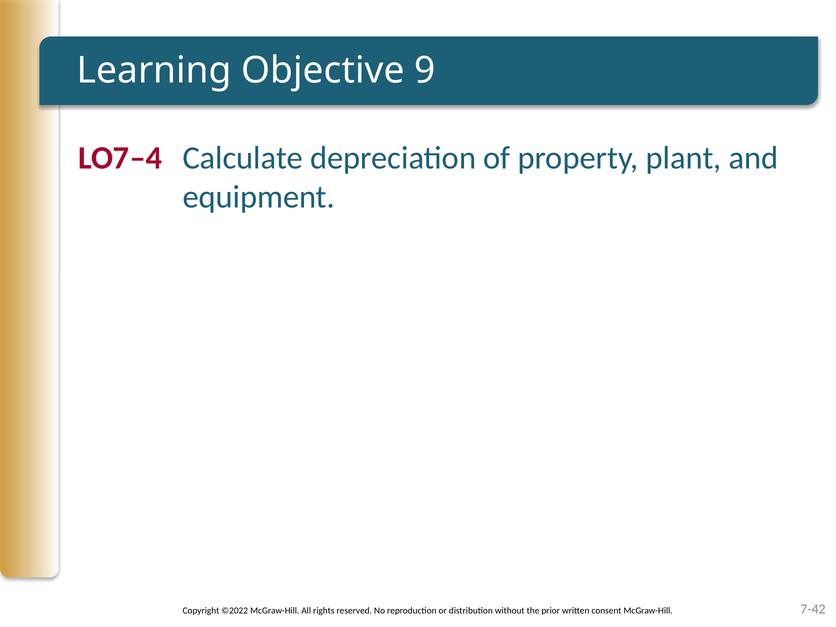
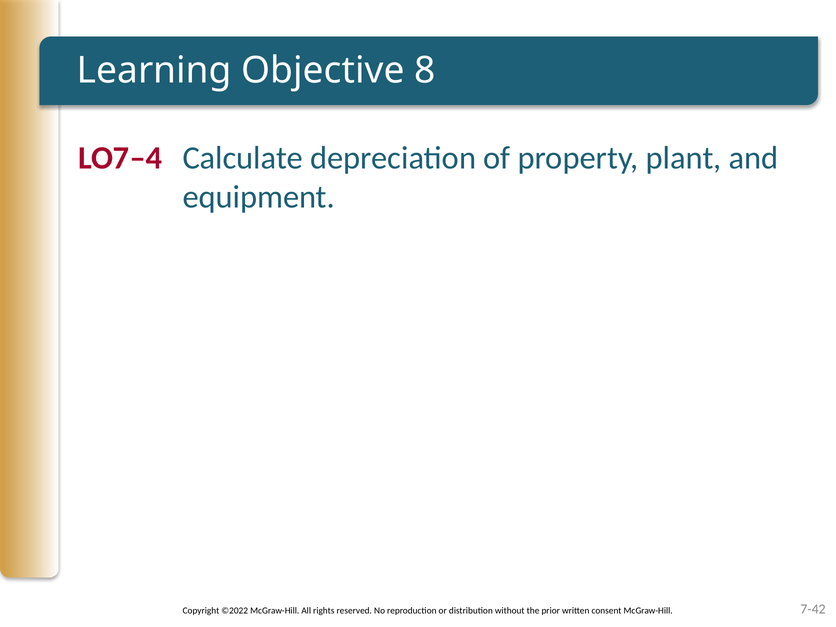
9: 9 -> 8 (425, 71)
